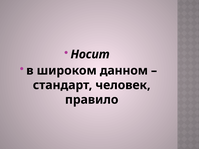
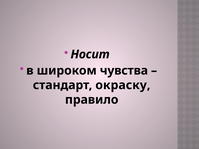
данном: данном -> чувства (124, 71)
человек: человек -> окраску (123, 85)
